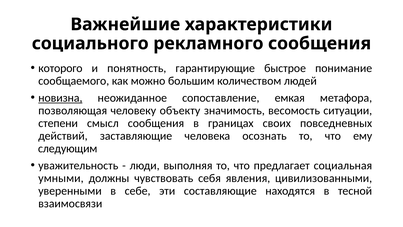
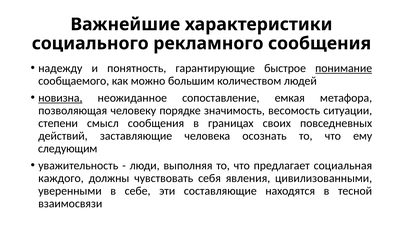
которого: которого -> надежду (60, 68)
понимание underline: none -> present (344, 68)
объекту: объекту -> порядке (180, 110)
умными: умными -> каждого (61, 178)
